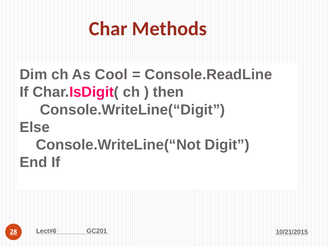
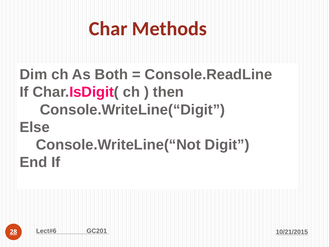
Cool: Cool -> Both (111, 74)
